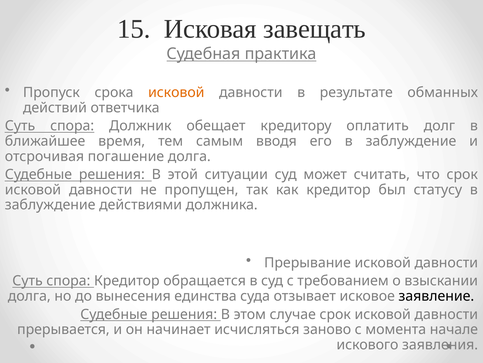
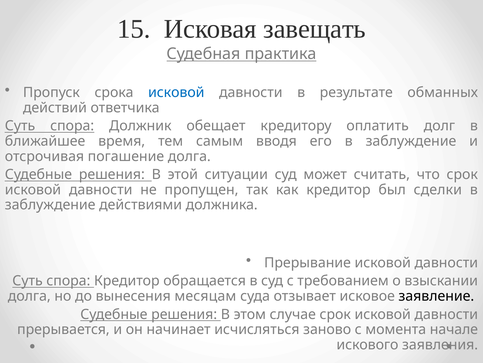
исковой colour: orange -> blue (176, 92)
статусу: статусу -> сделки (438, 189)
единства: единства -> месяцам (205, 296)
